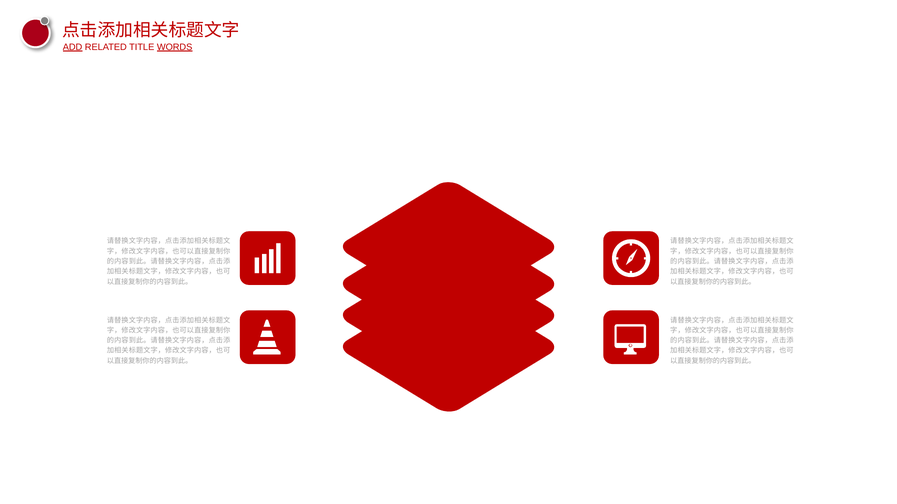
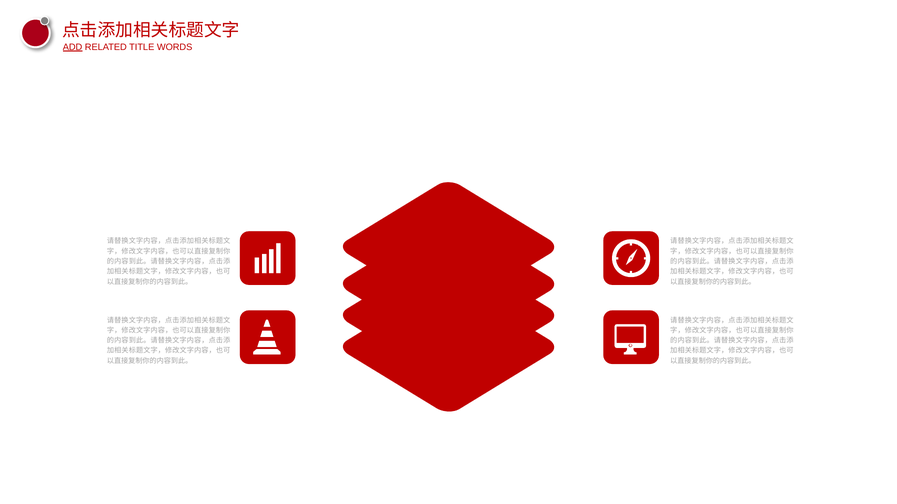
WORDS underline: present -> none (175, 47)
